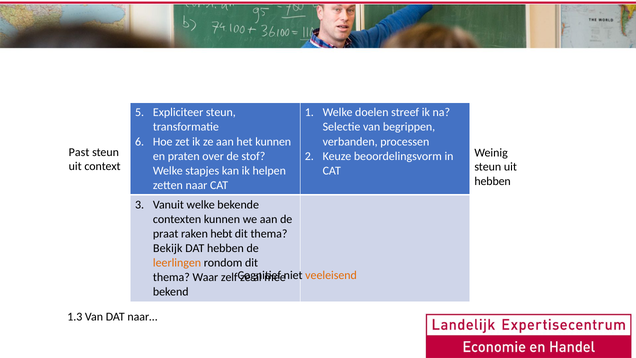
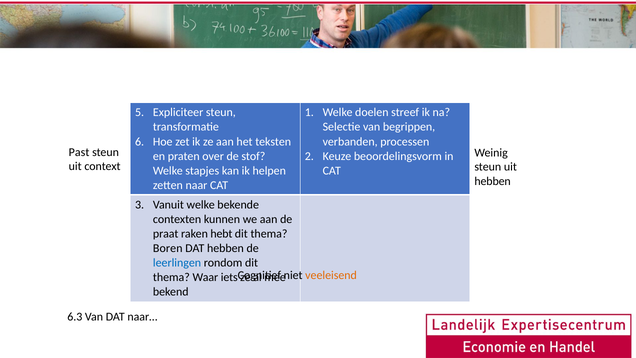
het kunnen: kunnen -> teksten (273, 141)
Bekijk: Bekijk -> Boren (168, 248)
leerlingen colour: orange -> blue (177, 263)
zelf: zelf -> iets (229, 277)
1.3: 1.3 -> 6.3 (75, 317)
